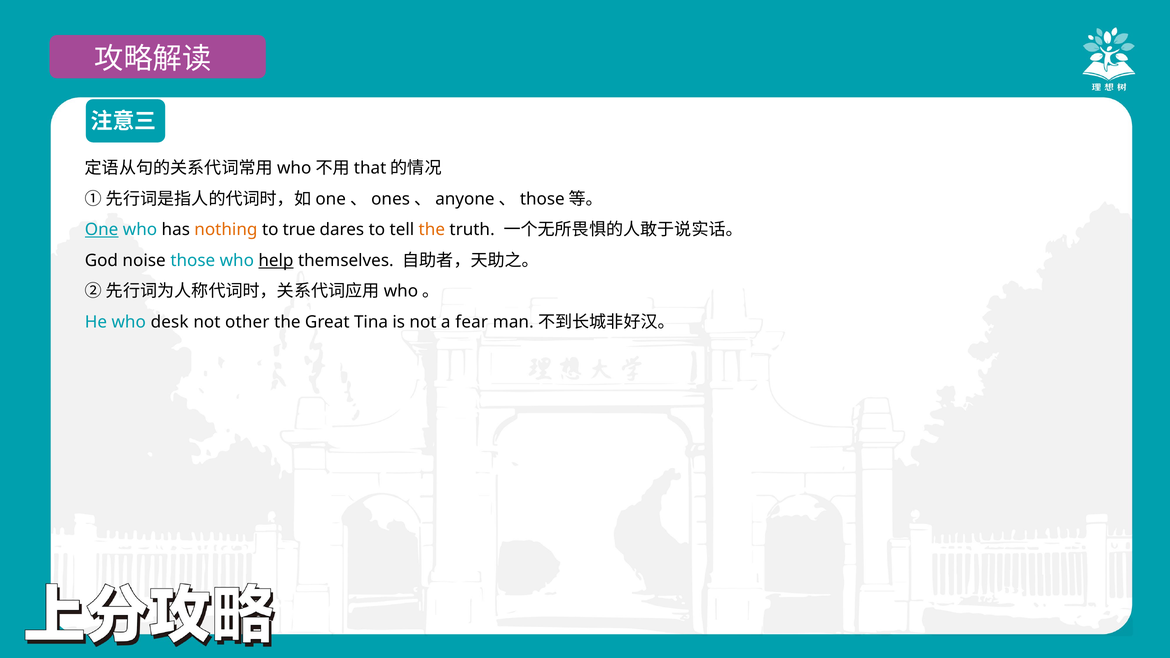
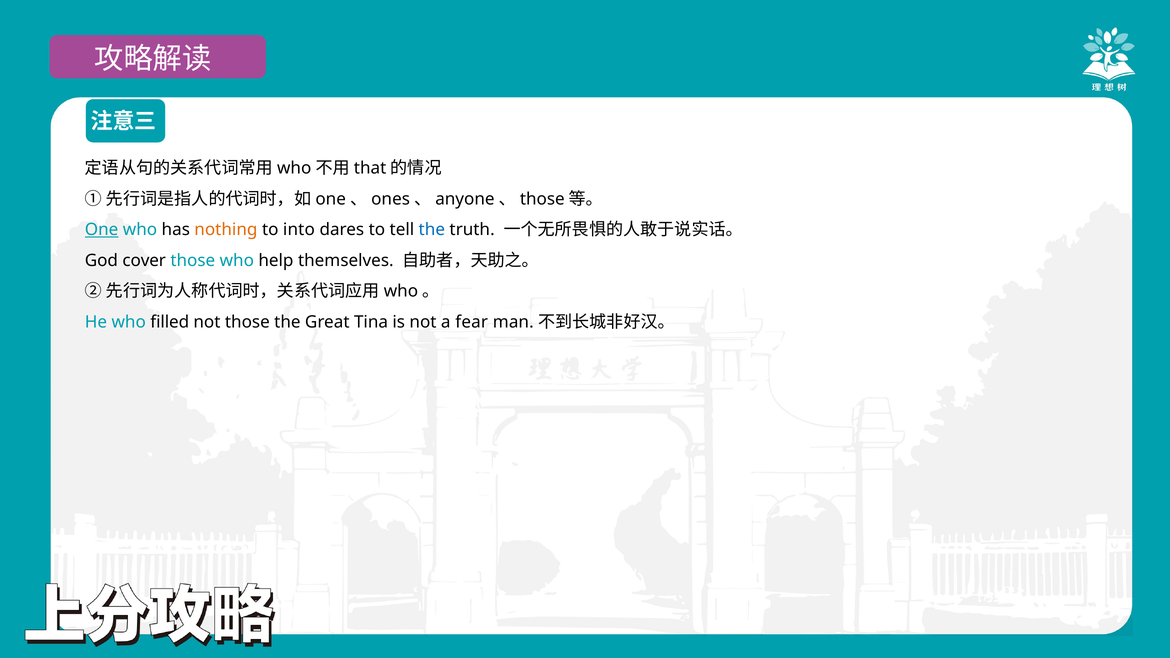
true: true -> into (299, 230)
the colour: orange -> blue (432, 230)
noise: noise -> cover (144, 261)
help underline: present -> none (276, 261)
desk: desk -> filled (170, 322)
not other: other -> those (247, 322)
